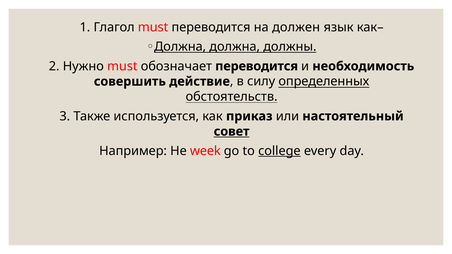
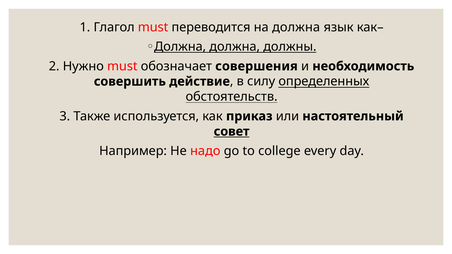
на должен: должен -> должна (296, 27)
обозначает переводится: переводится -> совершения (256, 66)
week: week -> надо (205, 151)
college underline: present -> none (279, 151)
